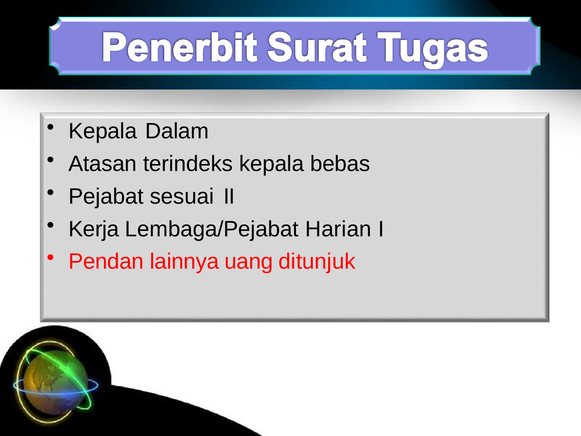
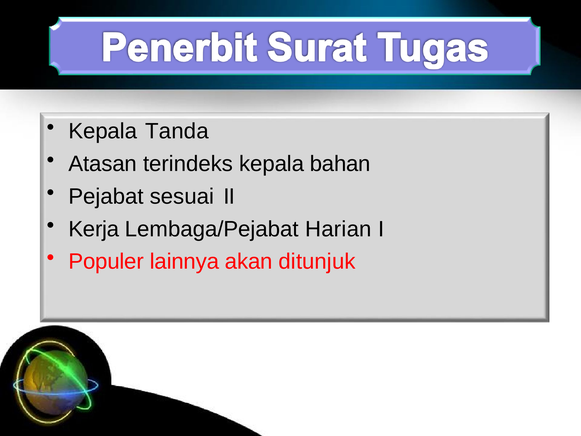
Dalam: Dalam -> Tanda (177, 131)
bebas: bebas -> bahan (340, 164)
Pendan: Pendan -> Populer (106, 261)
uang: uang -> akan (249, 261)
